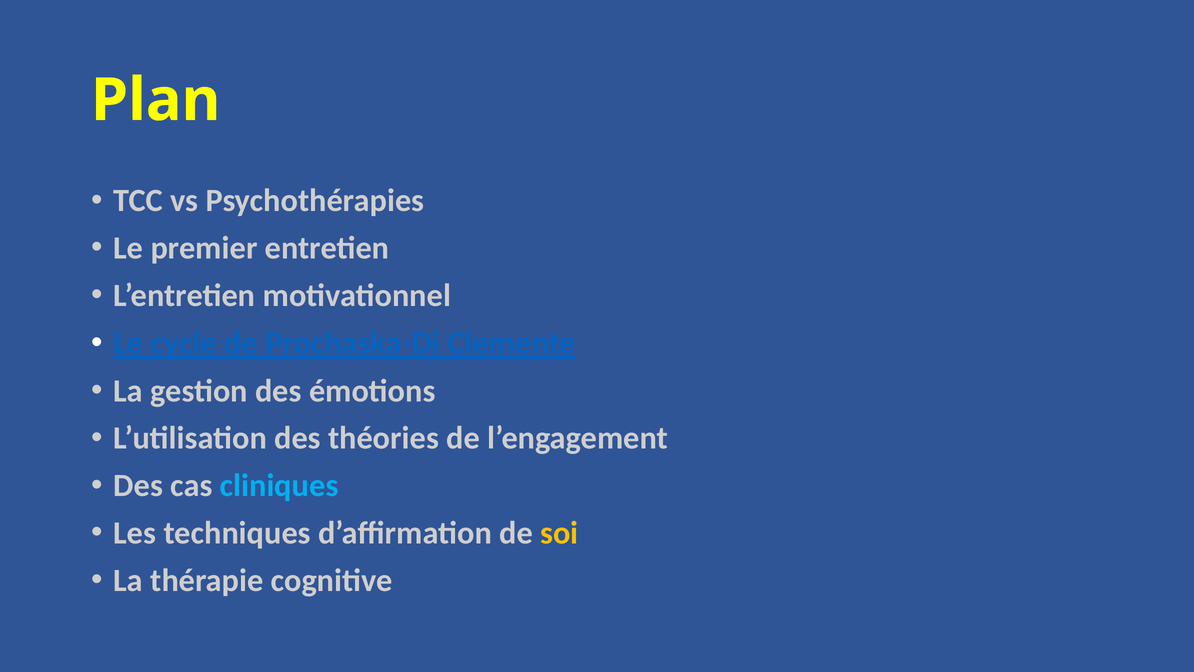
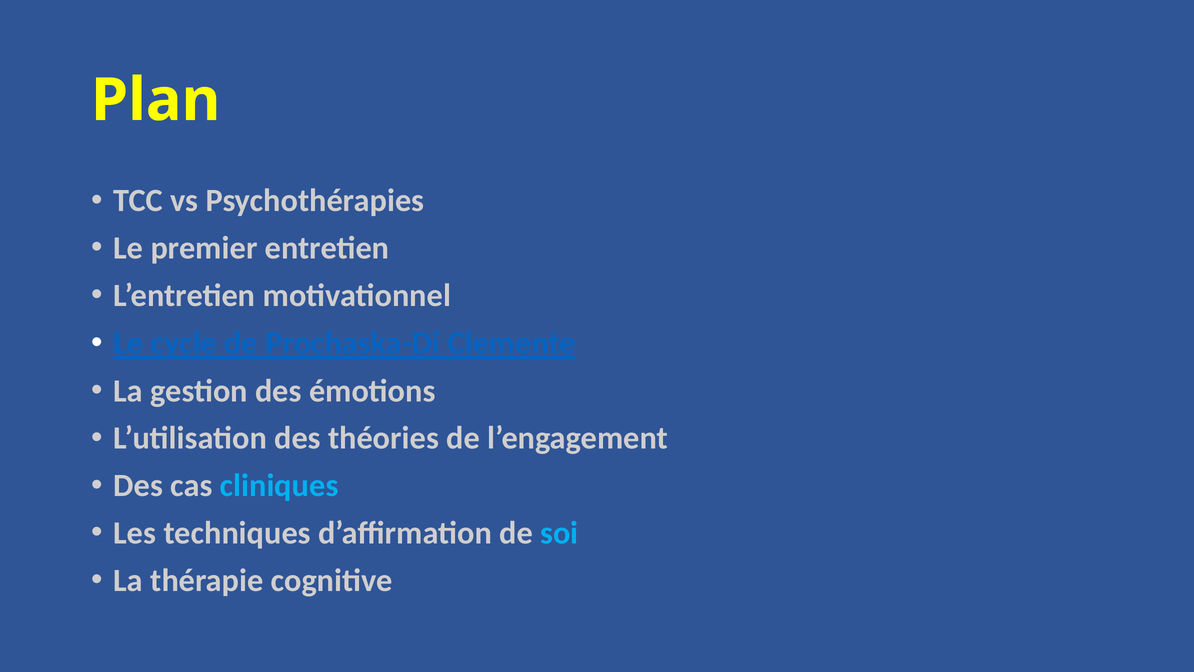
soi colour: yellow -> light blue (559, 533)
